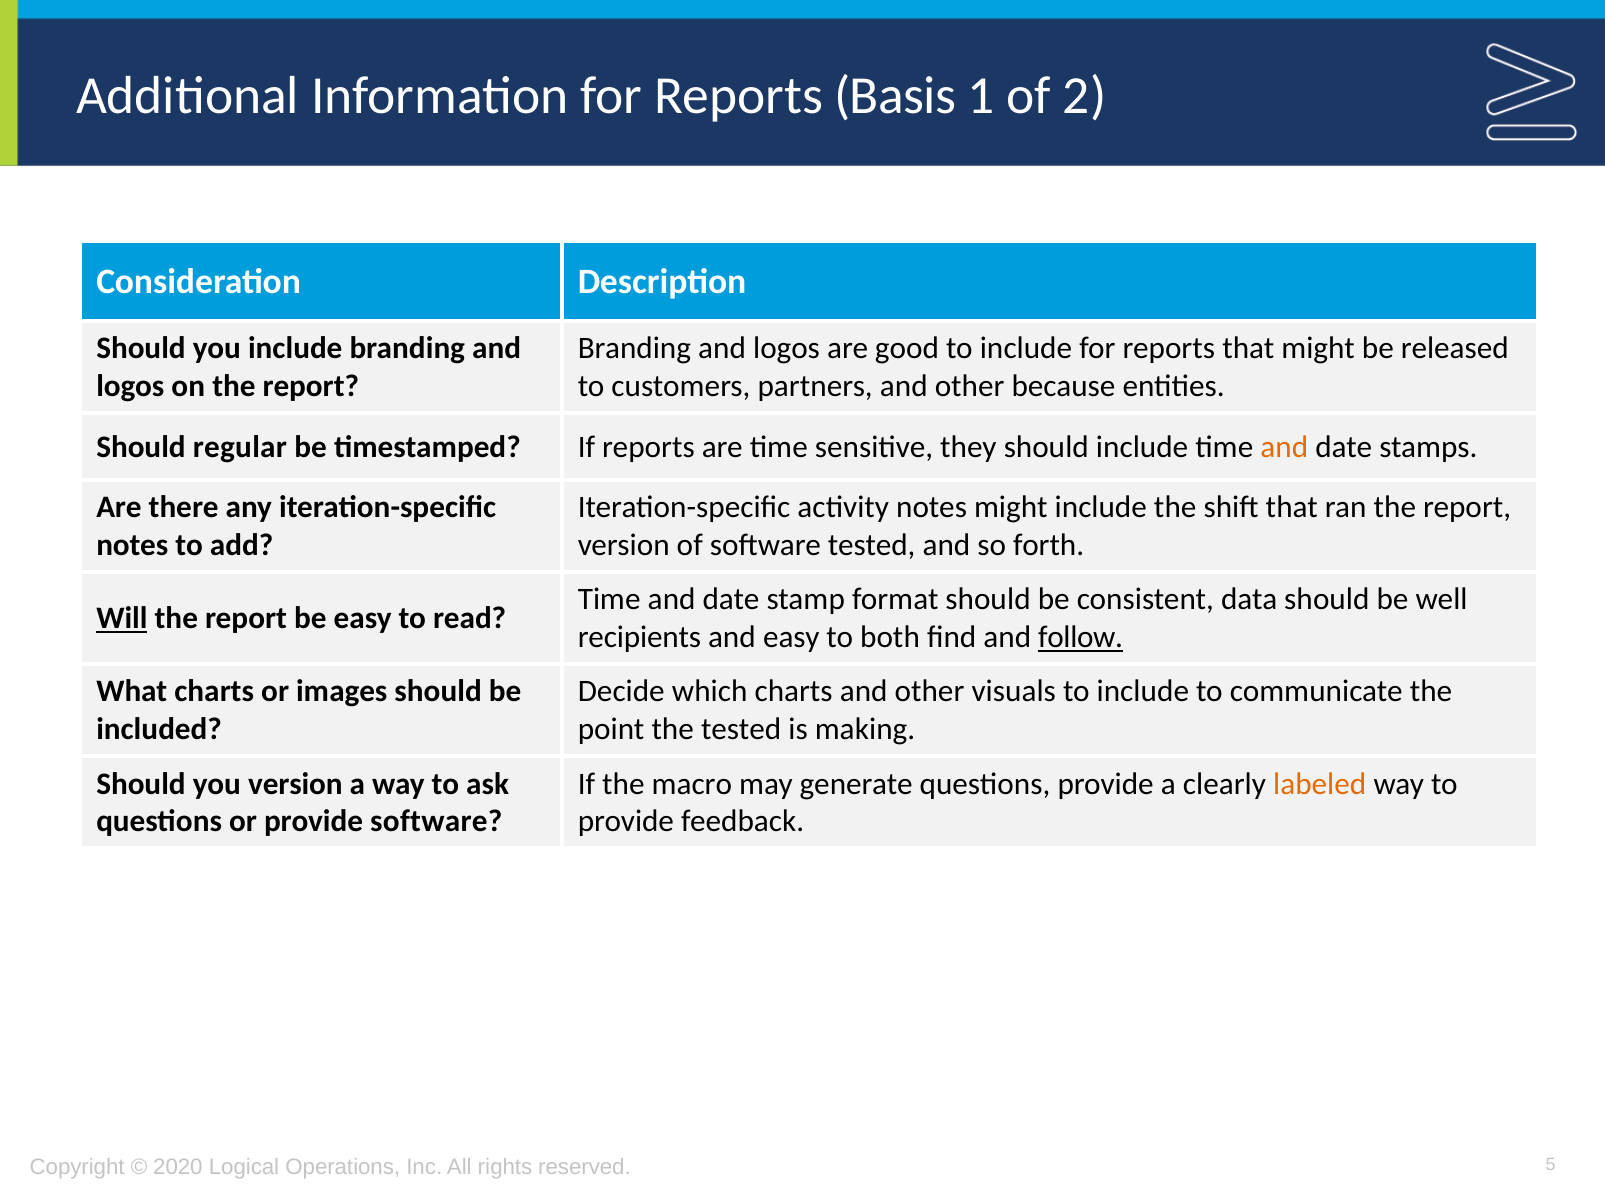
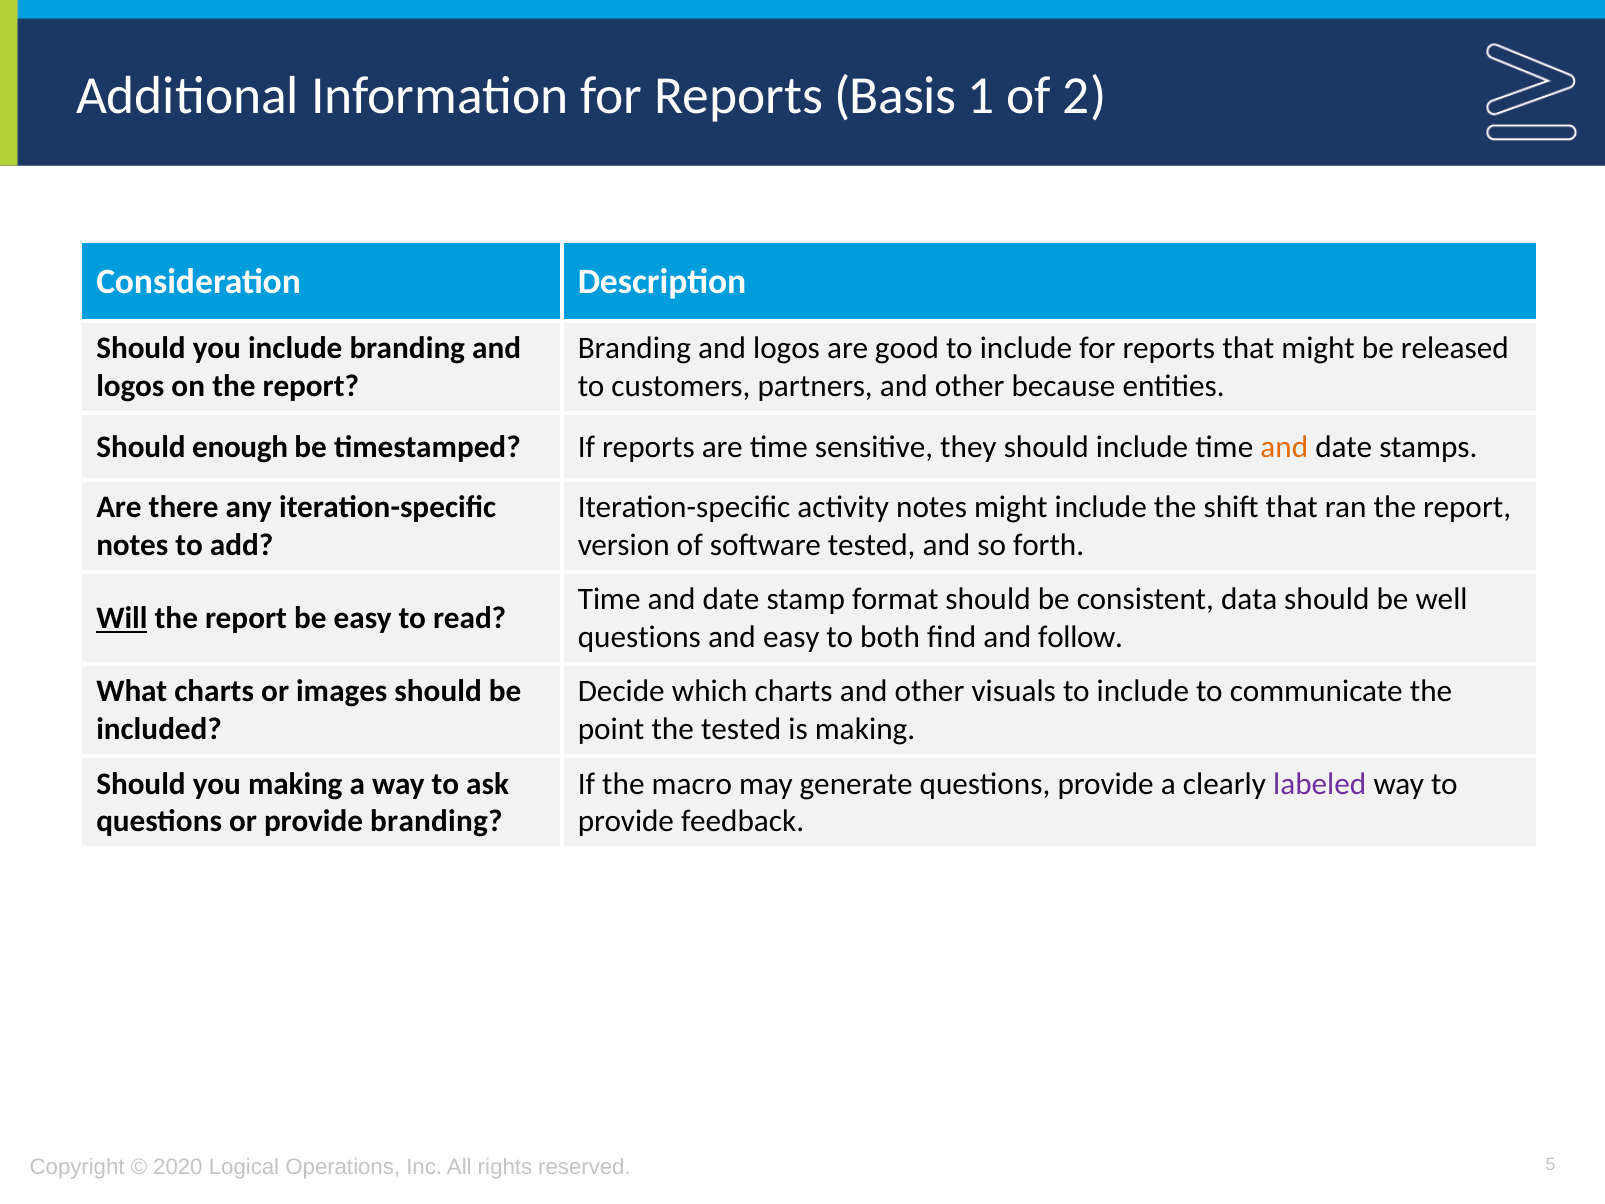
regular: regular -> enough (240, 447)
recipients: recipients -> questions (639, 637)
follow underline: present -> none (1081, 637)
you version: version -> making (295, 784)
labeled colour: orange -> purple (1320, 784)
provide software: software -> branding (436, 822)
